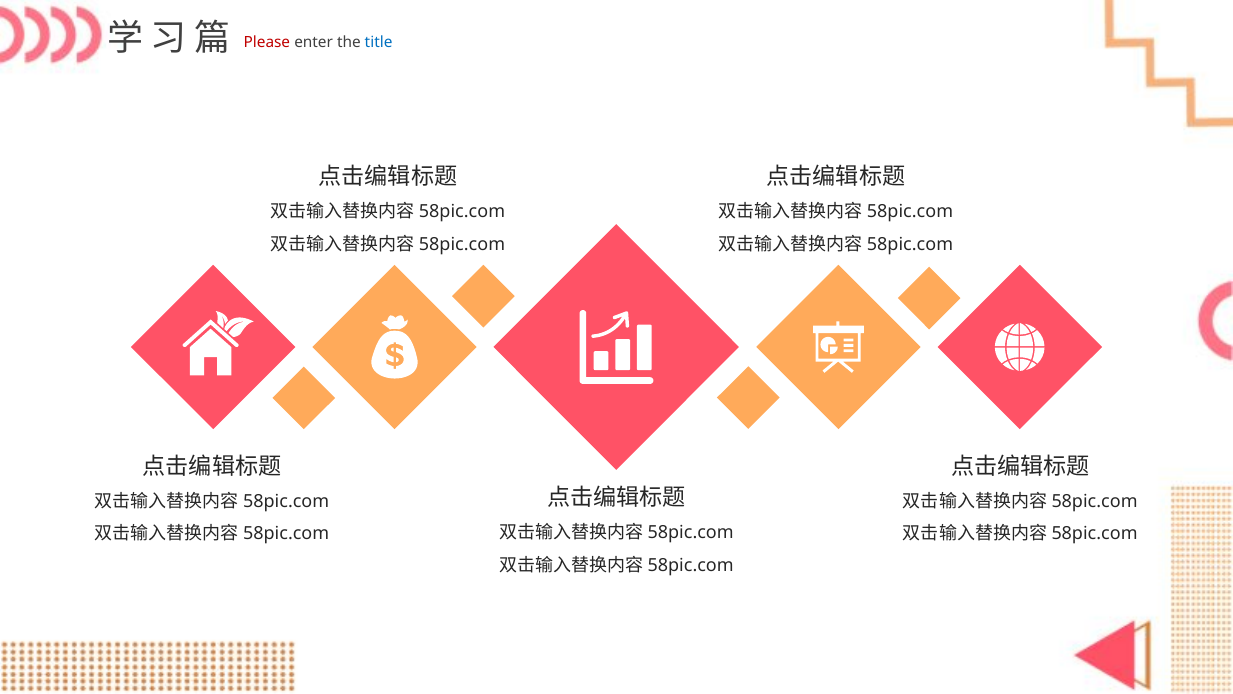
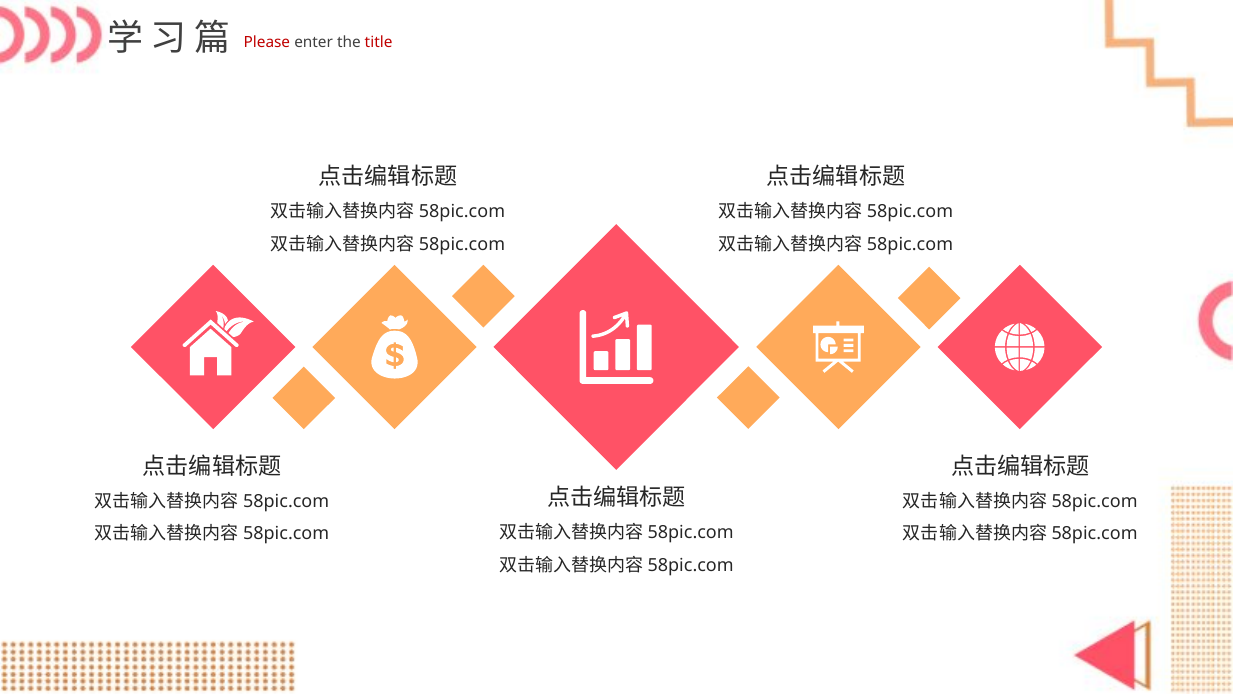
title colour: blue -> red (379, 43)
